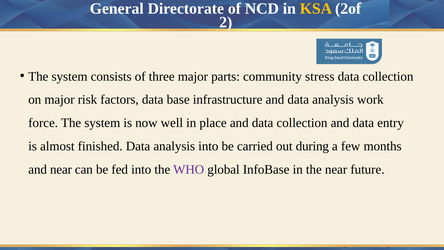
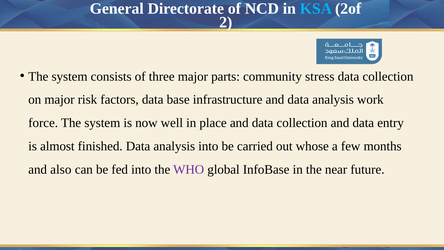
KSA colour: yellow -> light blue (316, 9)
during: during -> whose (312, 146)
and near: near -> also (61, 169)
